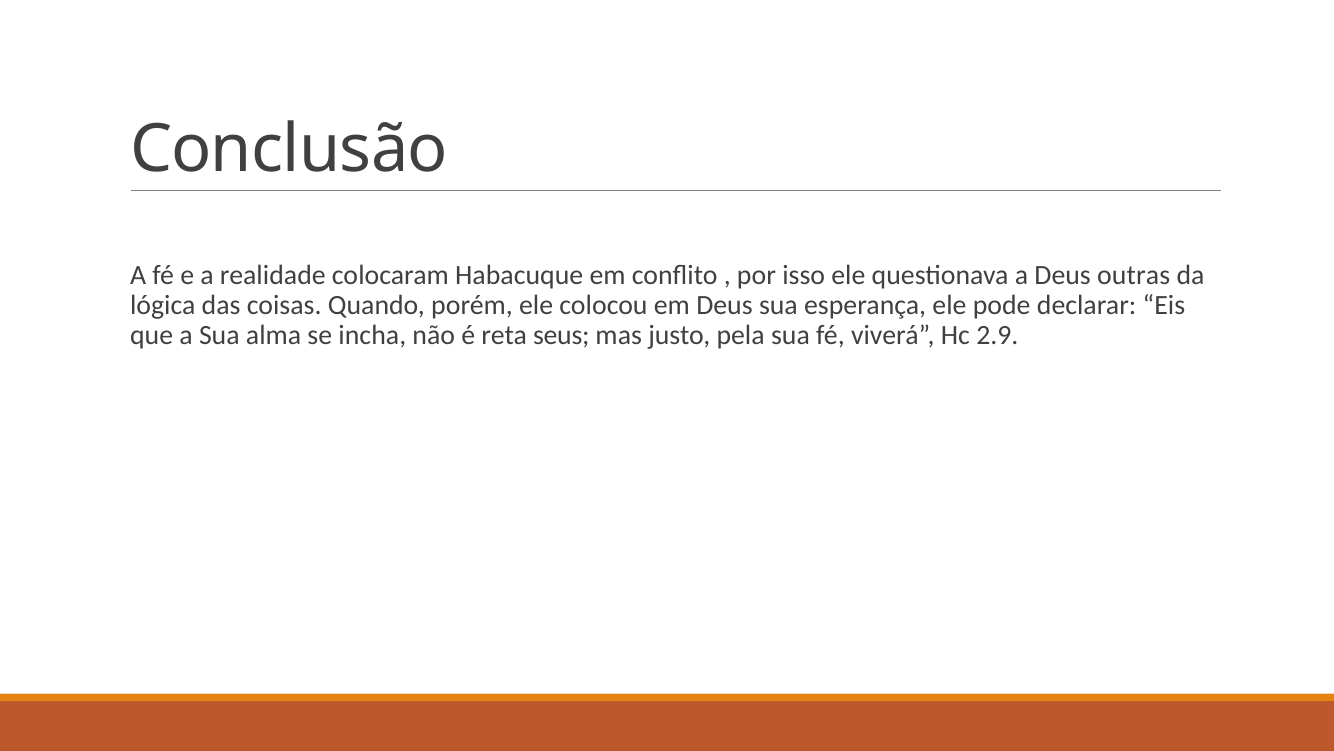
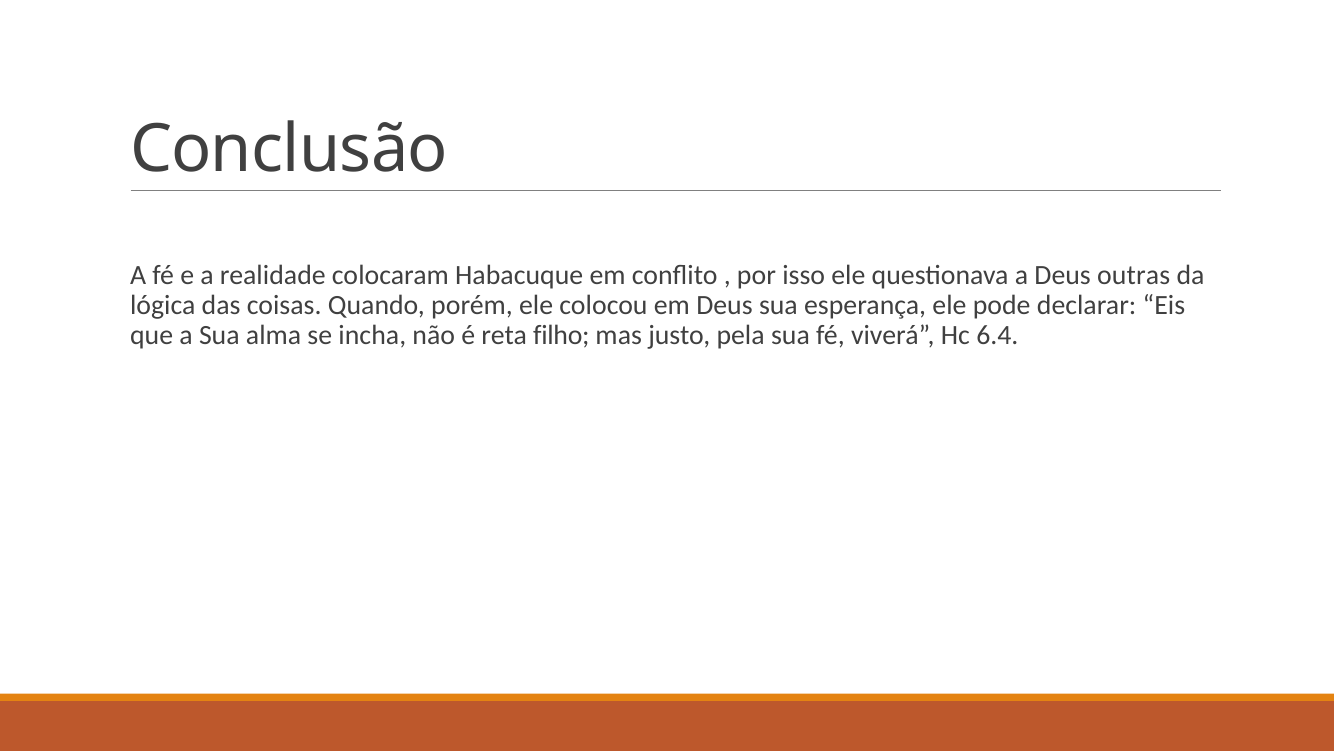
seus: seus -> filho (561, 335)
2.9: 2.9 -> 6.4 (997, 335)
